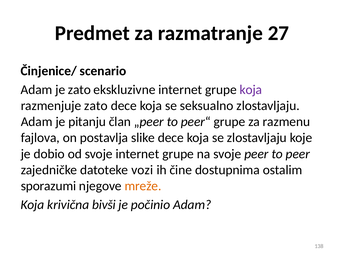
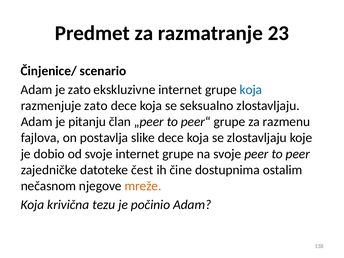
27: 27 -> 23 (278, 33)
koja colour: purple -> blue (251, 90)
vozi: vozi -> čest (142, 170)
sporazumi: sporazumi -> nečasnom (48, 186)
bivši: bivši -> tezu (104, 205)
